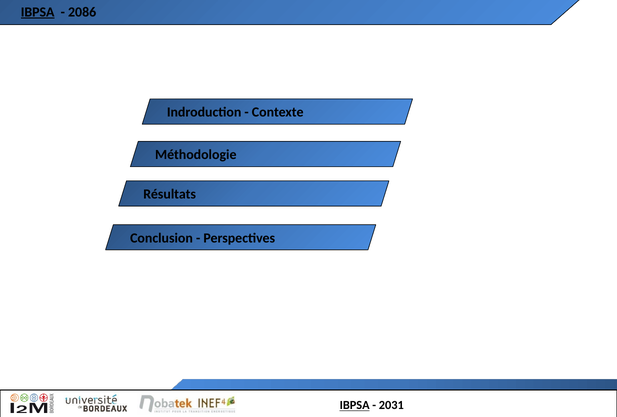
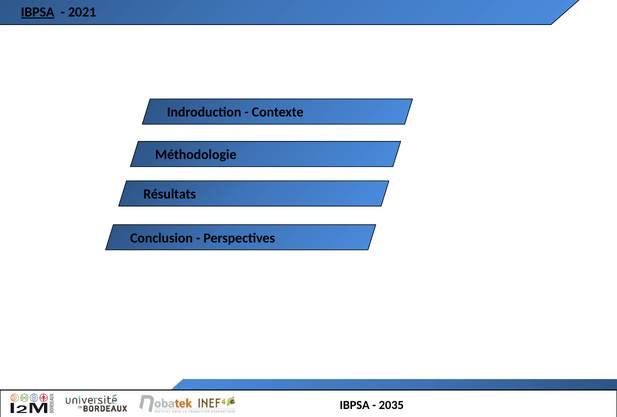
2086: 2086 -> 2021 (82, 12)
IBPSA underline: present -> none (355, 405)
2031: 2031 -> 2035 (391, 405)
